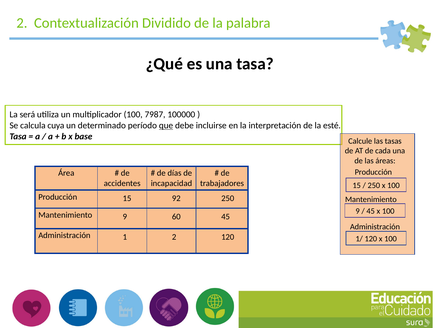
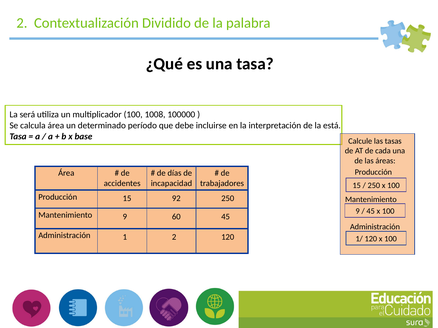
7987: 7987 -> 1008 (155, 115)
calcula cuya: cuya -> área (56, 126)
que underline: present -> none (166, 126)
esté: esté -> está (332, 126)
